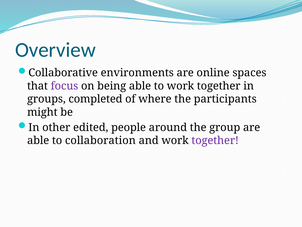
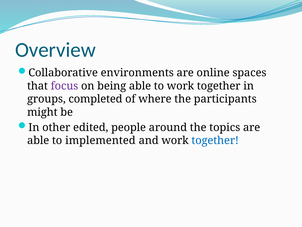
group: group -> topics (225, 127)
collaboration: collaboration -> implemented (100, 140)
together colour: purple -> blue (215, 140)
